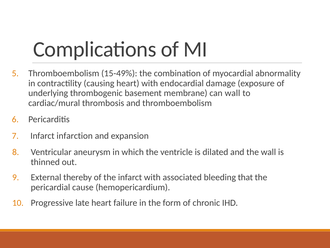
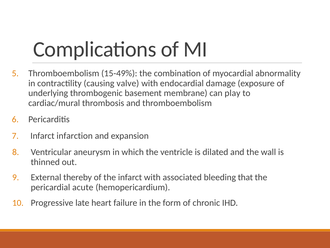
causing heart: heart -> valve (128, 83)
can wall: wall -> play (232, 93)
cause: cause -> acute (83, 187)
